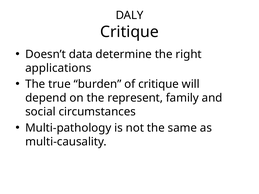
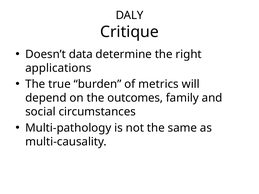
of critique: critique -> metrics (158, 84)
represent: represent -> outcomes (135, 98)
